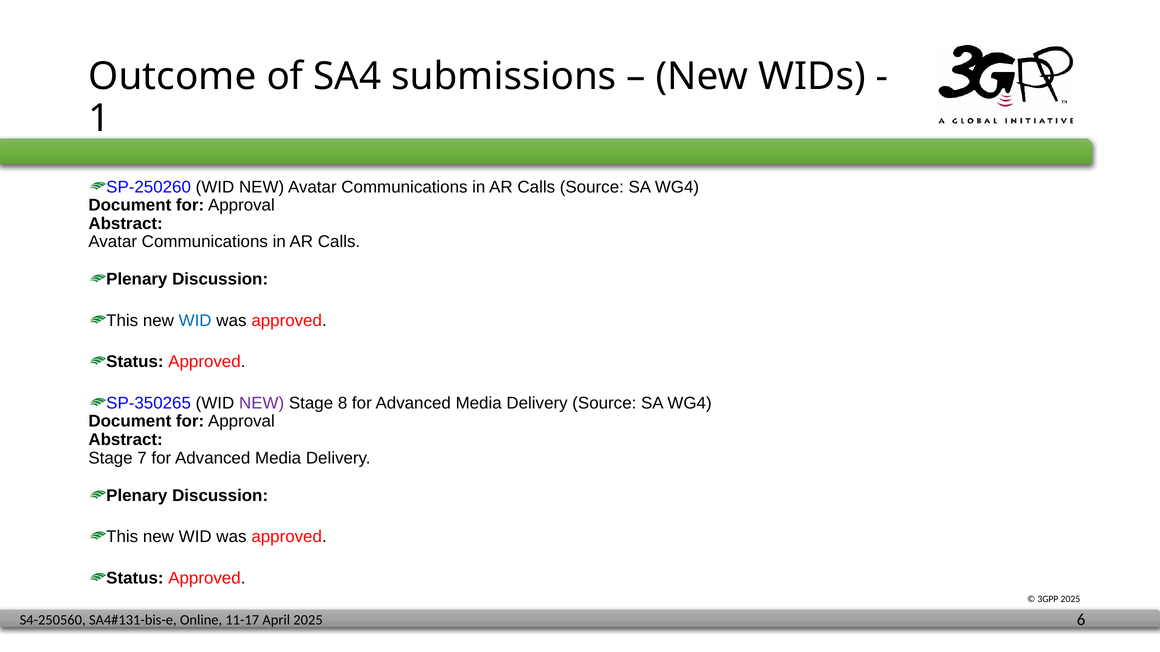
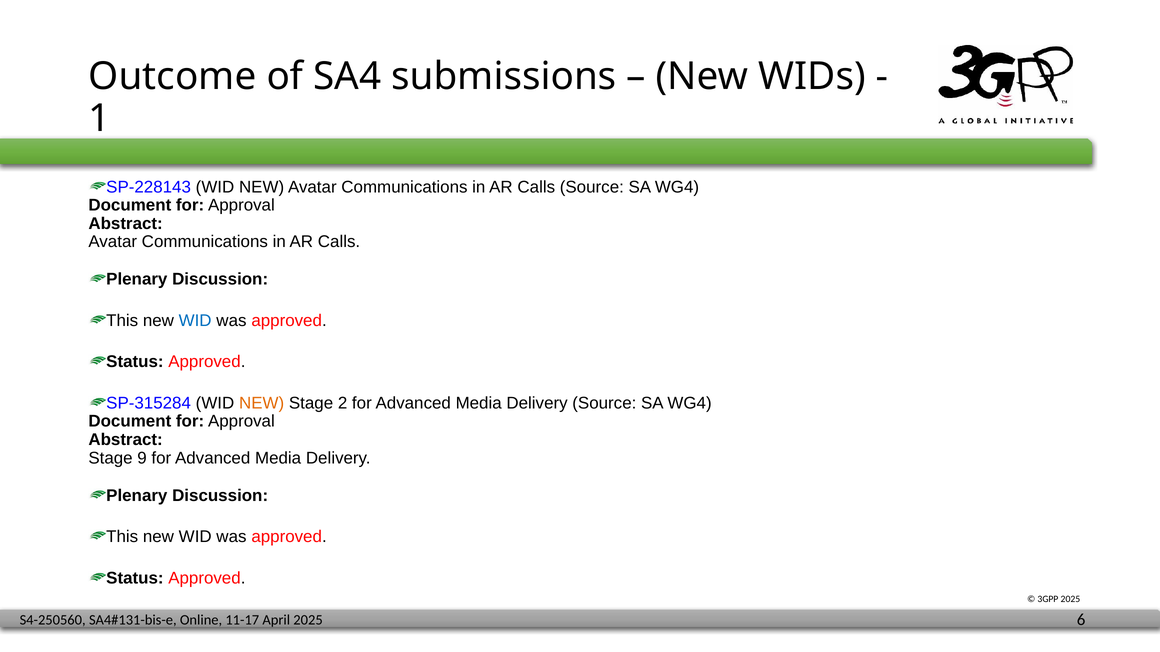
SP-250260: SP-250260 -> SP-228143 (149, 187)
SP-350265: SP-350265 -> SP-315284 (149, 403)
NEW colour: purple -> orange (262, 403)
8: 8 -> 2 (343, 403)
7: 7 -> 9 (142, 458)
